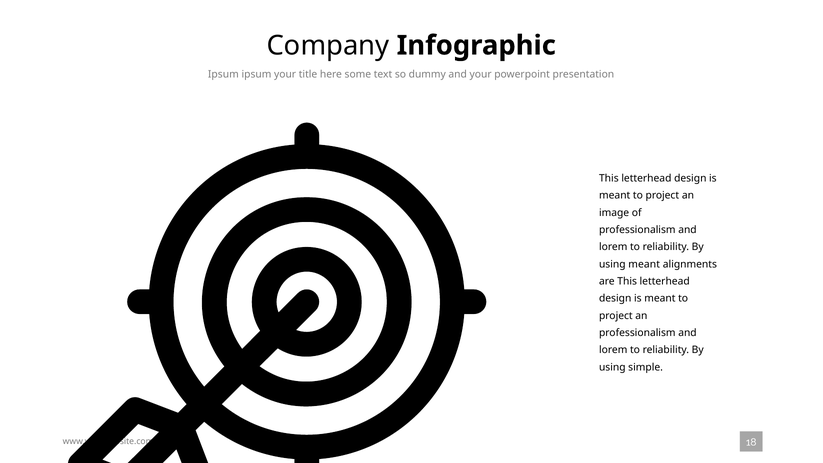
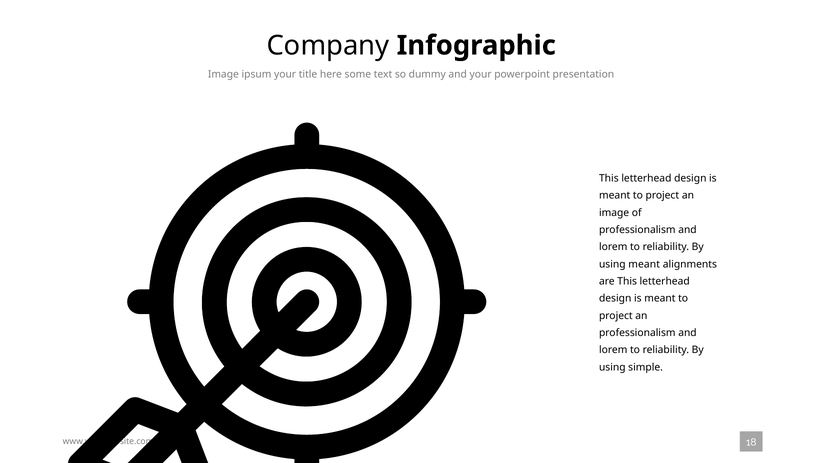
Ipsum: Ipsum -> Image (223, 75)
